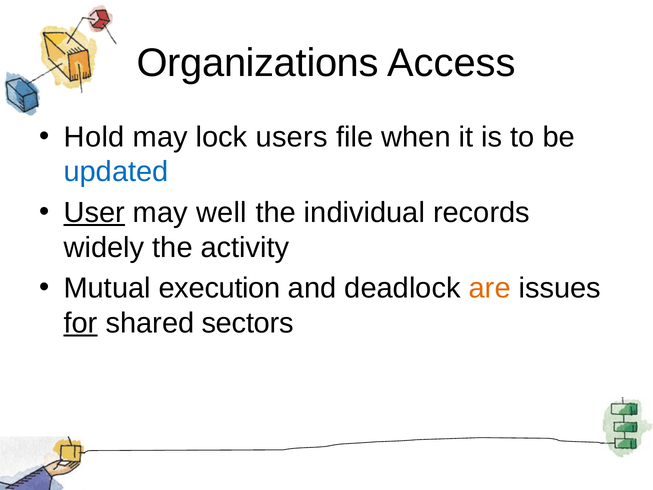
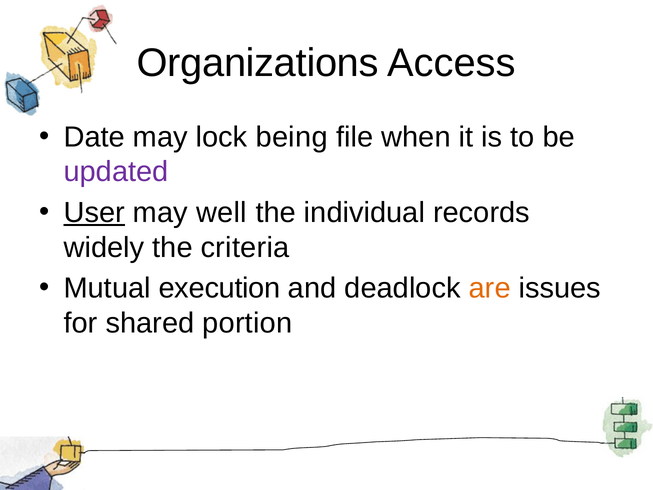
Hold: Hold -> Date (94, 137)
users: users -> being (292, 137)
updated colour: blue -> purple (116, 172)
activity: activity -> criteria (245, 247)
for underline: present -> none (81, 323)
sectors: sectors -> portion (247, 323)
